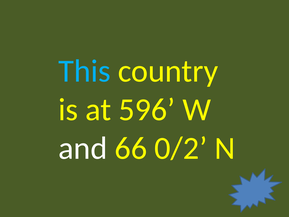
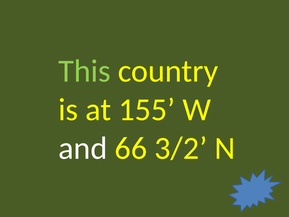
This colour: light blue -> light green (84, 71)
596: 596 -> 155 (147, 110)
0/2: 0/2 -> 3/2 (181, 148)
